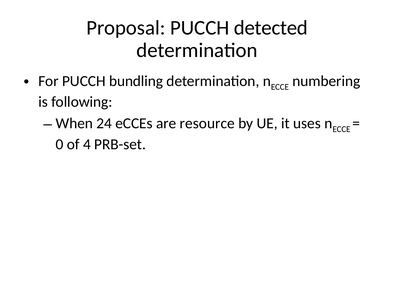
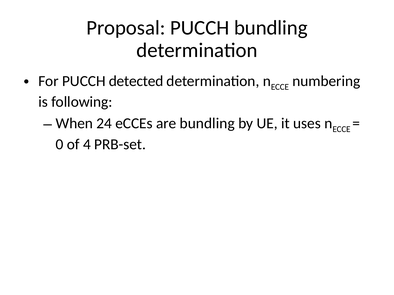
PUCCH detected: detected -> bundling (271, 28)
bundling: bundling -> detected (136, 81)
are resource: resource -> bundling (207, 124)
